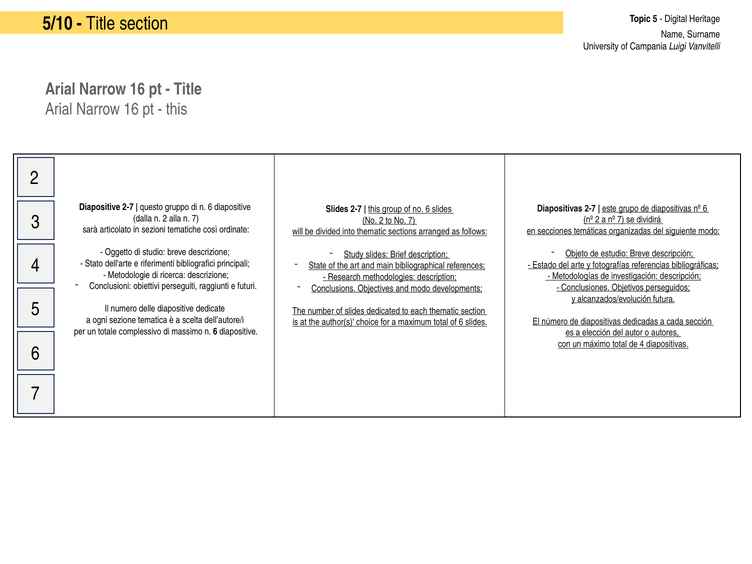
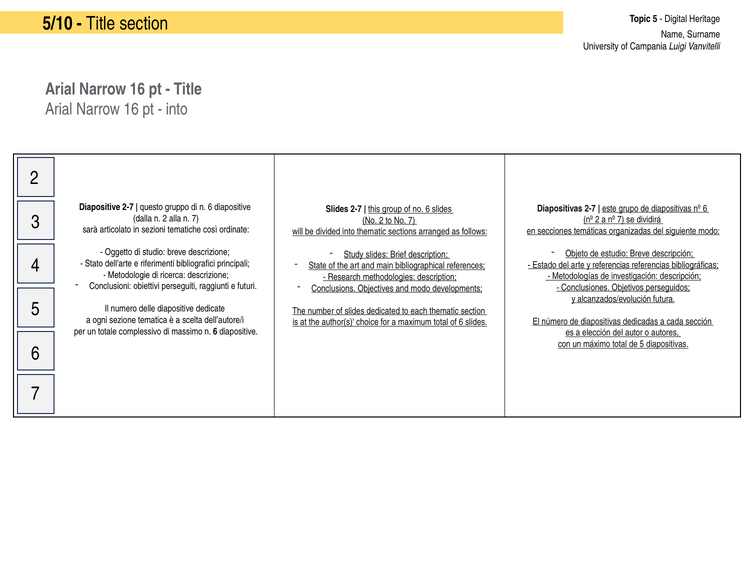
this: this -> into (177, 109)
y fotografías: fotografías -> referencias (611, 265)
de 4: 4 -> 5 (642, 344)
